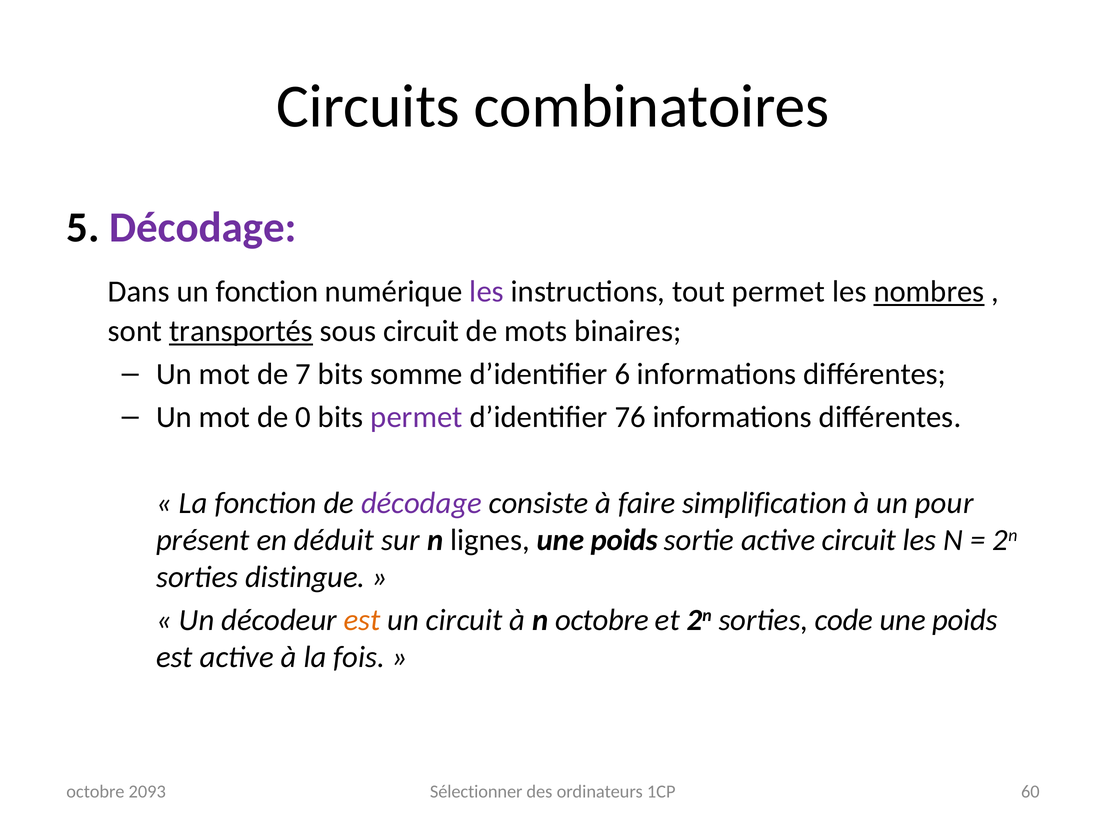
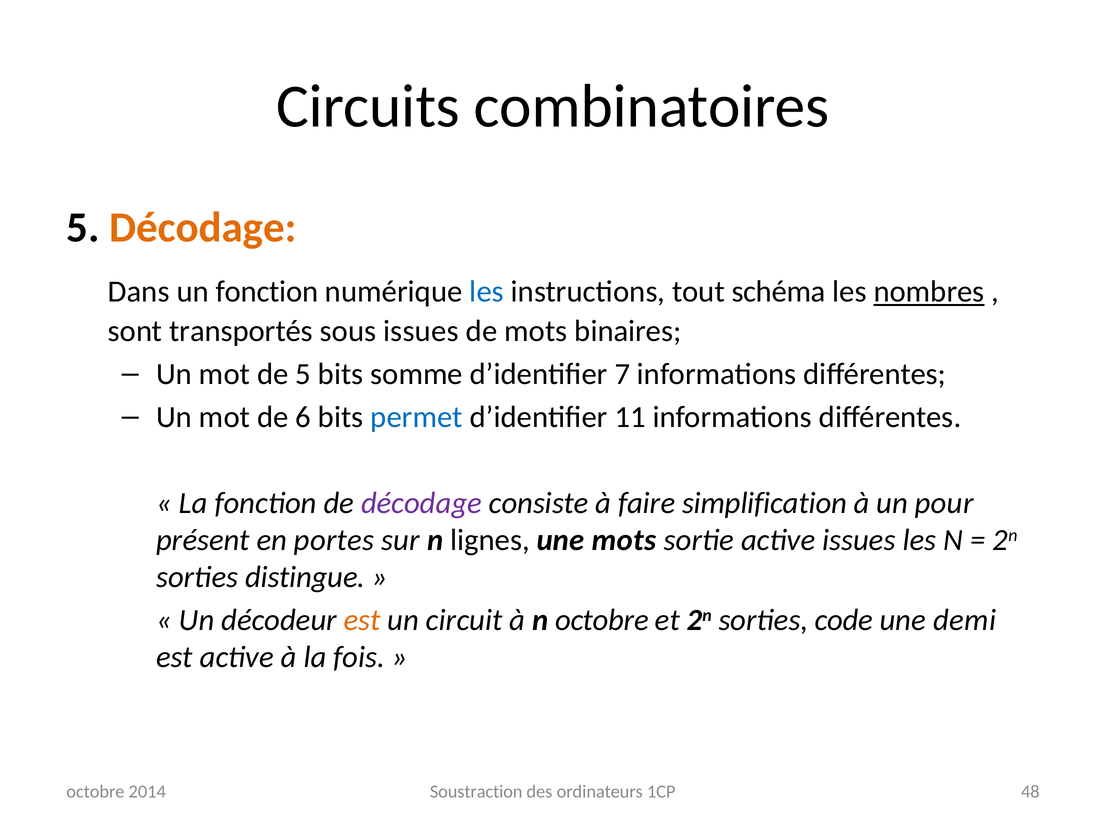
Décodage colour: purple -> orange (203, 228)
les colour: purple -> blue (487, 292)
tout permet: permet -> schéma (779, 292)
transportés underline: present -> none (241, 331)
sous circuit: circuit -> issues (421, 331)
de 7: 7 -> 5 (303, 374)
6: 6 -> 7 (622, 374)
0: 0 -> 6 (303, 417)
permet colour: purple -> blue (417, 417)
76: 76 -> 11 (630, 417)
déduit: déduit -> portes (334, 541)
lignes une poids: poids -> mots (624, 541)
active circuit: circuit -> issues (859, 541)
poids: poids -> demi (965, 621)
Sélectionner: Sélectionner -> Soustraction (476, 792)
60: 60 -> 48 (1030, 792)
2093: 2093 -> 2014 (147, 792)
